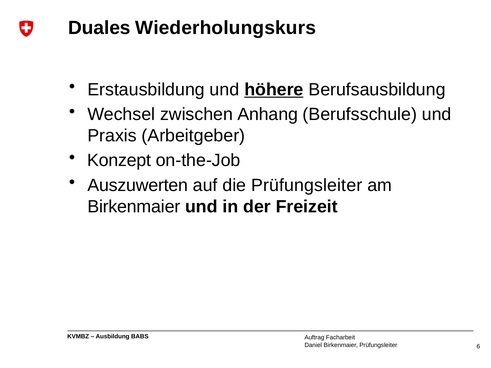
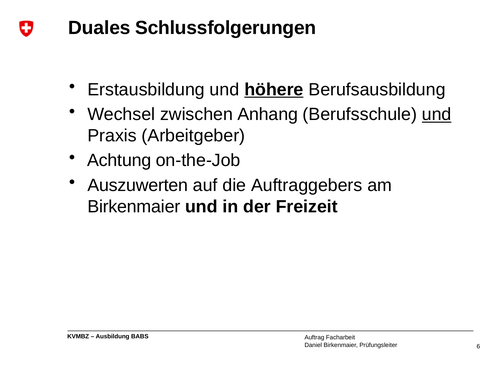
Wiederholungskurs: Wiederholungskurs -> Schlussfolgerungen (226, 28)
und underline: none -> present (437, 115)
Konzept: Konzept -> Achtung (119, 161)
die Prüfungsleiter: Prüfungsleiter -> Auftraggebers (307, 185)
